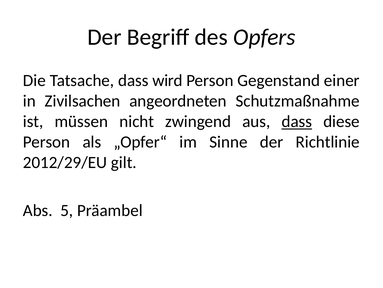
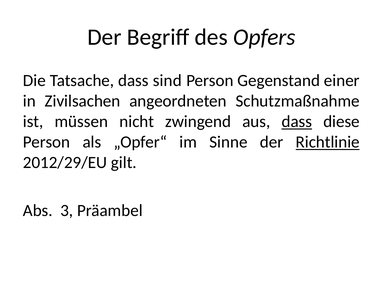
wird: wird -> sind (167, 80)
Richtlinie underline: none -> present (328, 142)
5: 5 -> 3 (67, 210)
